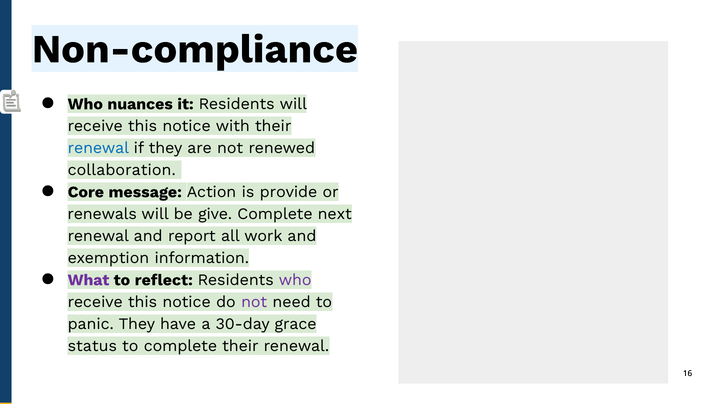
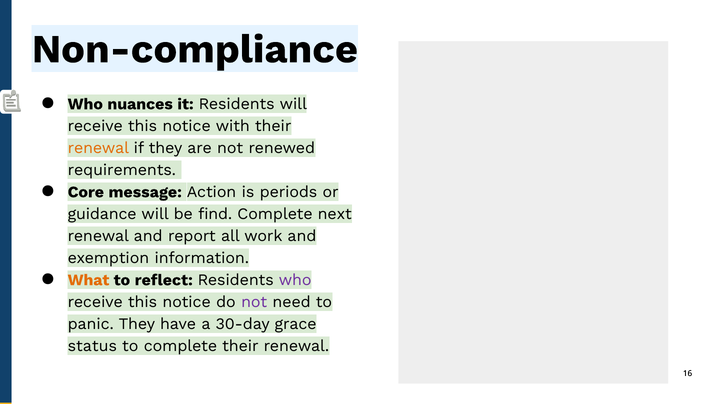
renewal colour: blue -> orange (98, 148)
collaboration: collaboration -> requirements (122, 170)
provide: provide -> periods (288, 192)
renewals: renewals -> guidance (102, 214)
give: give -> find (215, 214)
What colour: purple -> orange (88, 280)
